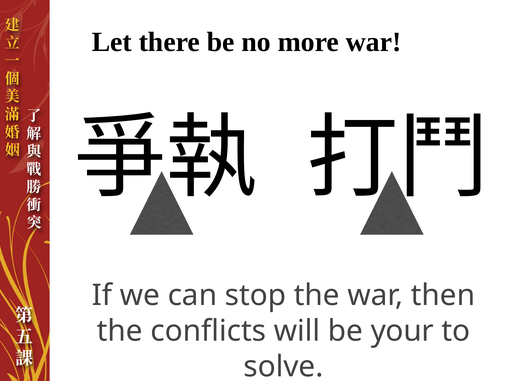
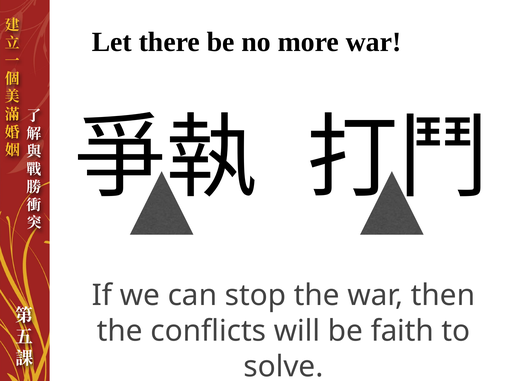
your: your -> faith (402, 331)
